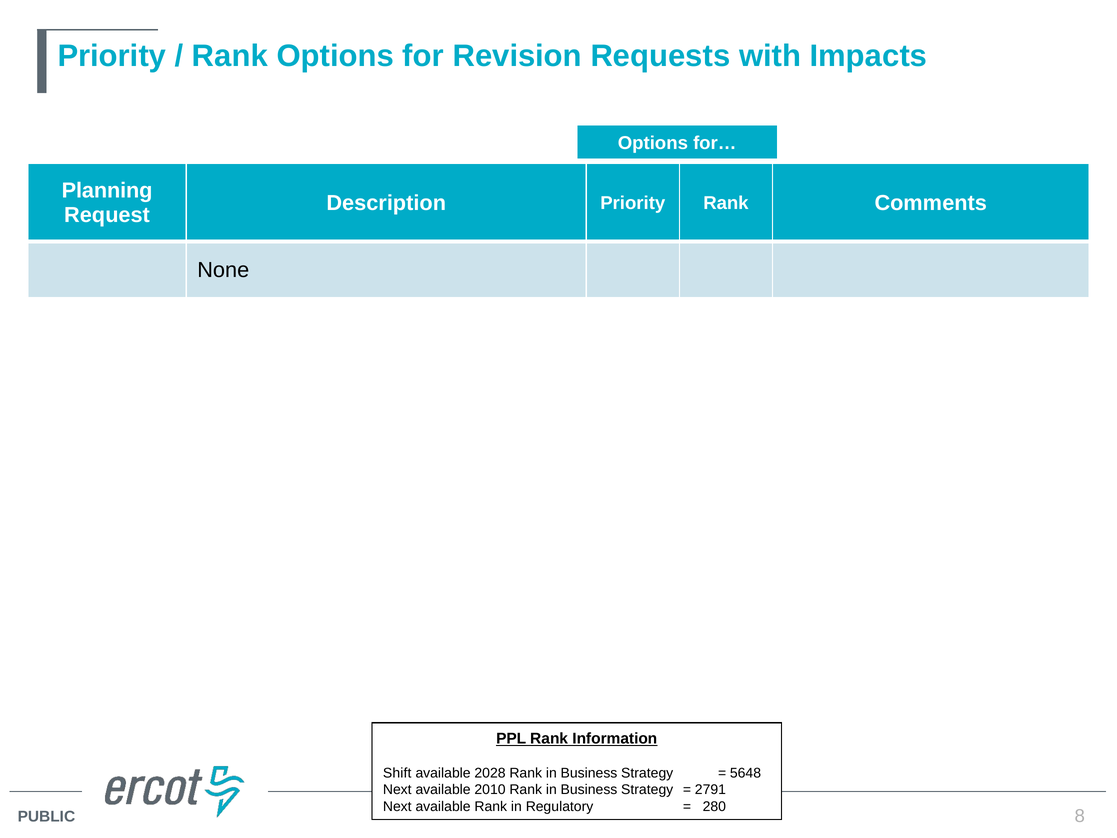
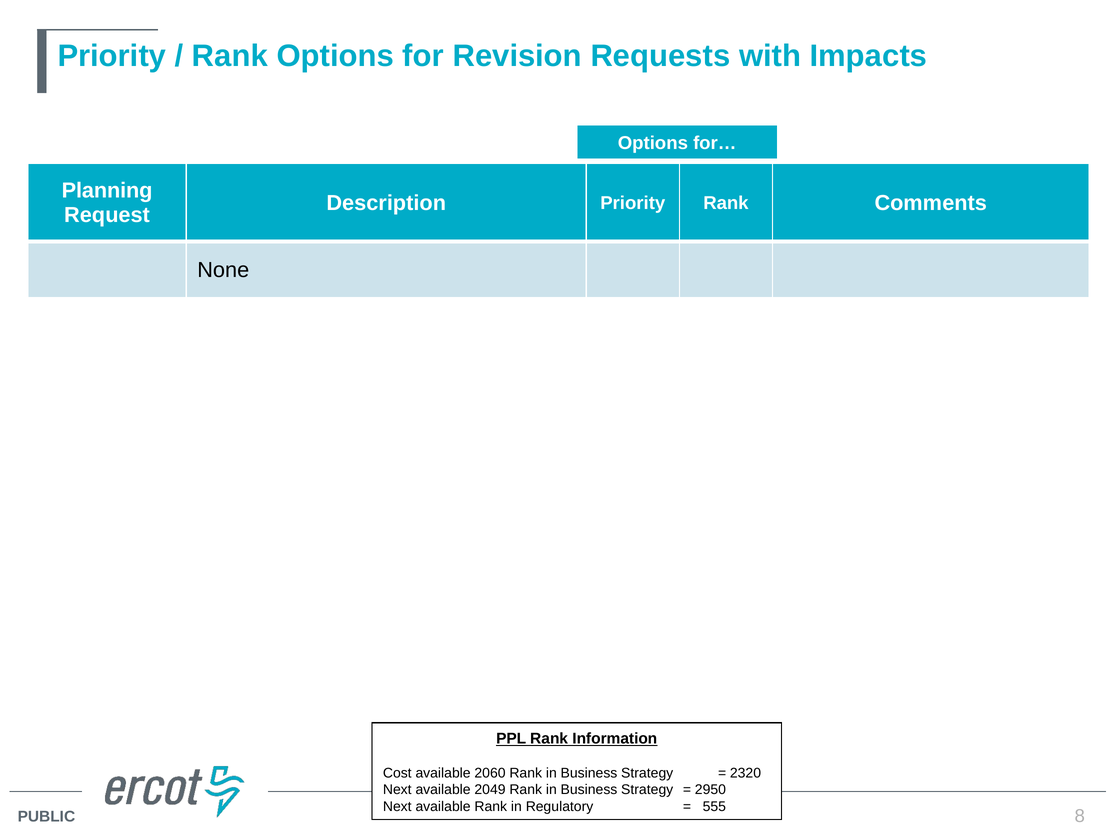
Shift: Shift -> Cost (397, 773)
2028: 2028 -> 2060 (490, 773)
5648: 5648 -> 2320 (745, 773)
2010: 2010 -> 2049 (490, 790)
2791: 2791 -> 2950 (710, 790)
280: 280 -> 555 (714, 806)
